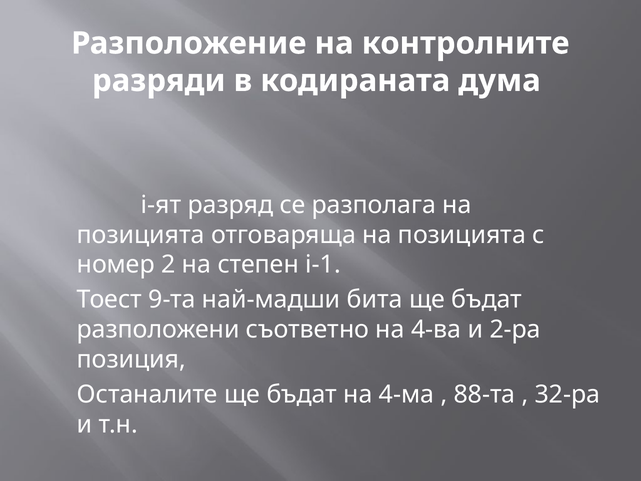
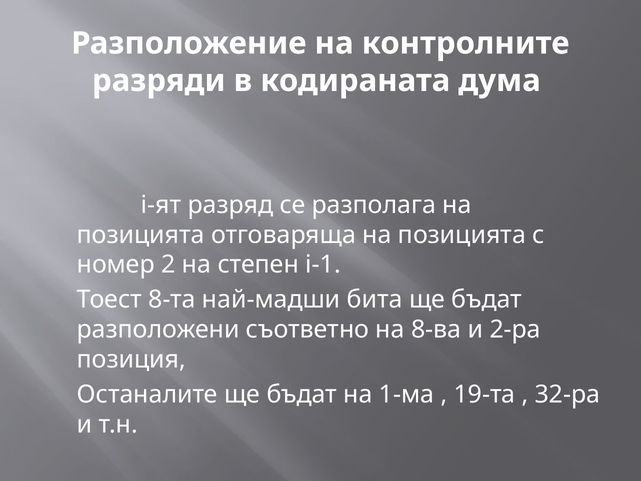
9-та: 9-та -> 8-та (172, 300)
4-ва: 4-ва -> 8-ва (436, 329)
4-ма: 4-ма -> 1-ма (407, 394)
88-та: 88-та -> 19-та (485, 394)
